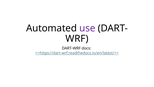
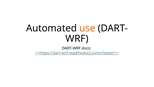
use colour: purple -> orange (87, 28)
